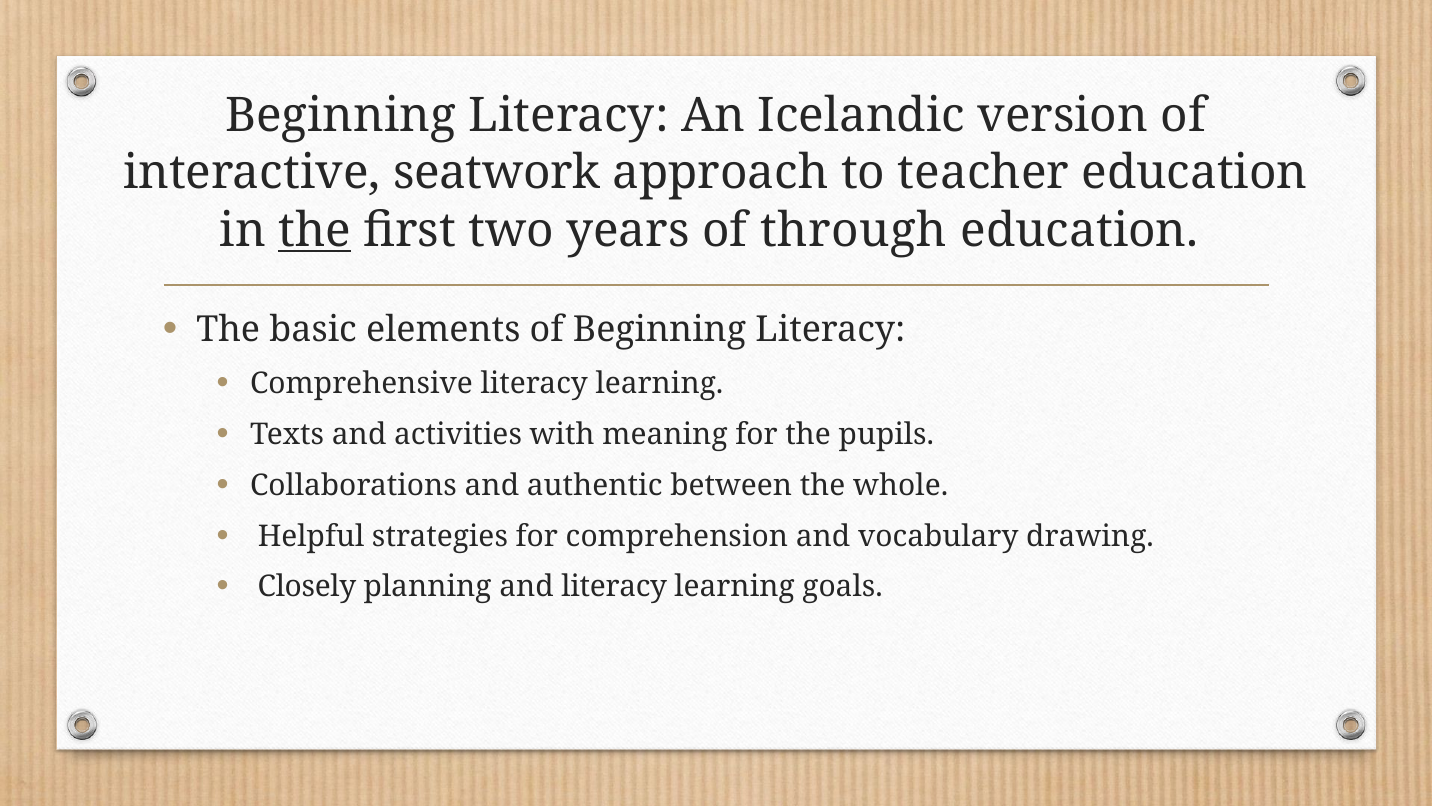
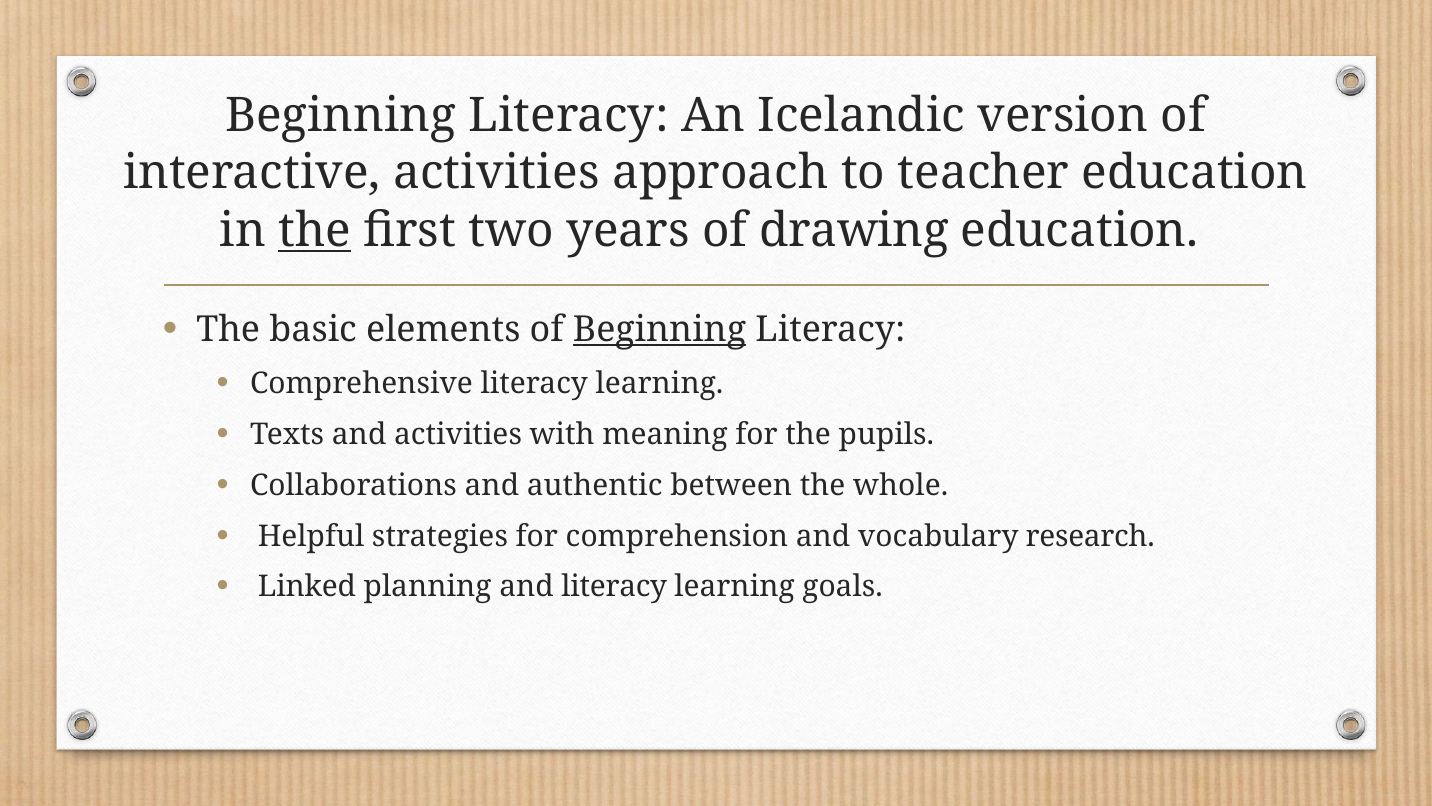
interactive seatwork: seatwork -> activities (496, 173)
through: through -> drawing (854, 230)
Beginning underline: none -> present (659, 330)
drawing: drawing -> research (1090, 536)
Closely: Closely -> Linked (307, 587)
